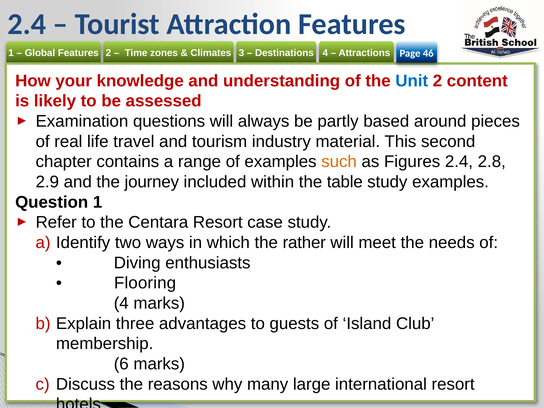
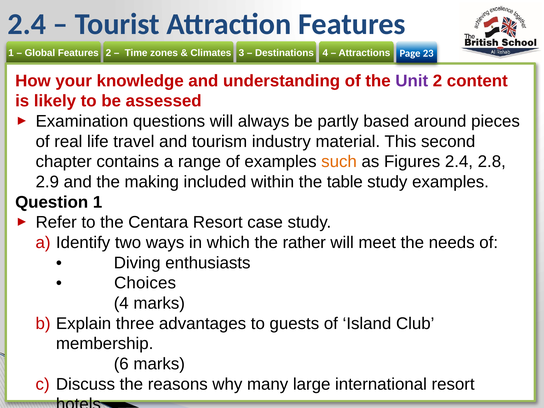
46: 46 -> 23 (428, 53)
Unit colour: blue -> purple (412, 81)
journey: journey -> making (152, 182)
Flooring: Flooring -> Choices (145, 283)
